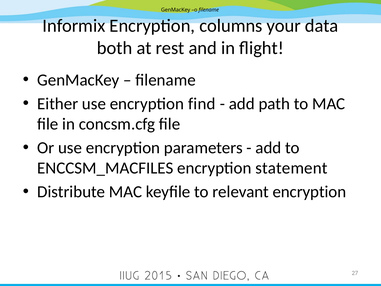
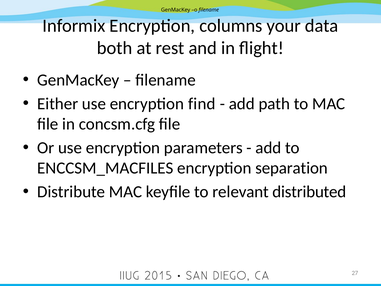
statement: statement -> separation (292, 168)
relevant encryption: encryption -> distributed (309, 192)
